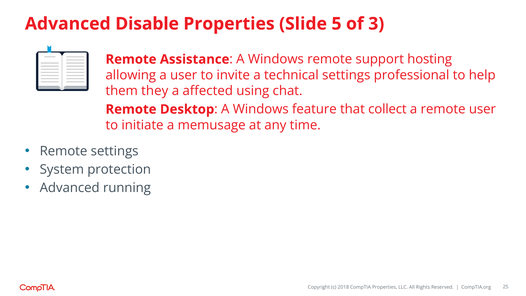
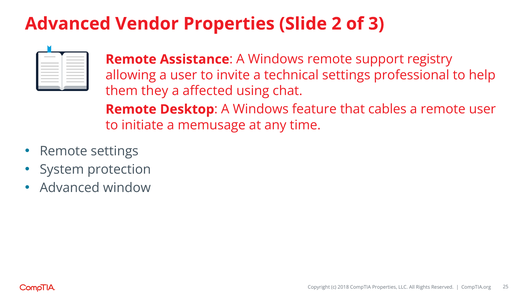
Disable: Disable -> Vendor (147, 24)
5: 5 -> 2 (337, 24)
hosting: hosting -> registry (430, 59)
collect: collect -> cables (387, 109)
running: running -> window (127, 188)
